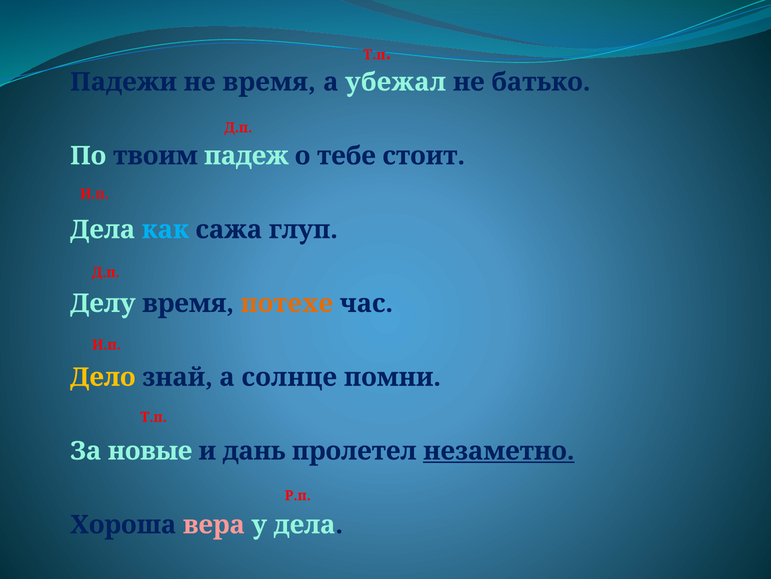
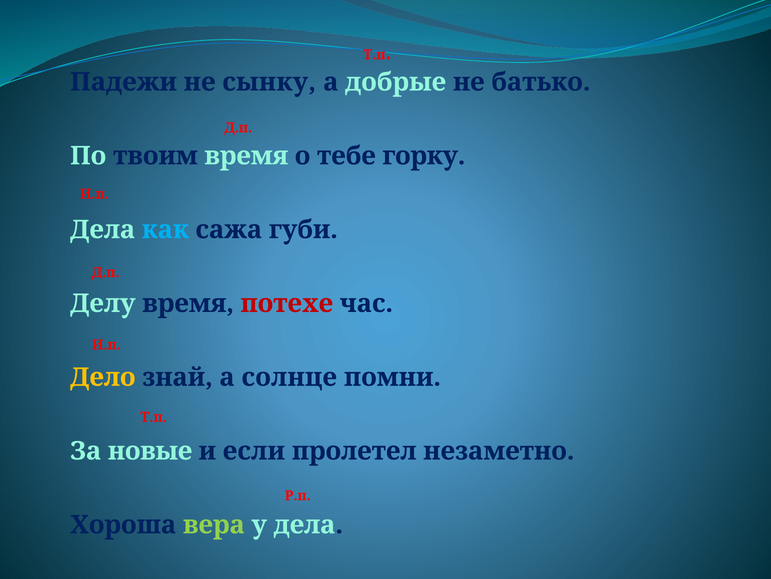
не время: время -> сынку (269, 82)
убежал: убежал -> добрые (396, 82)
твоим падеж: падеж -> время (246, 156)
стоит: стоит -> горку (424, 156)
глуп: глуп -> губи (303, 229)
потехе colour: orange -> red (287, 303)
дань: дань -> если (254, 450)
незаметно underline: present -> none (499, 450)
вера colour: pink -> light green (214, 524)
